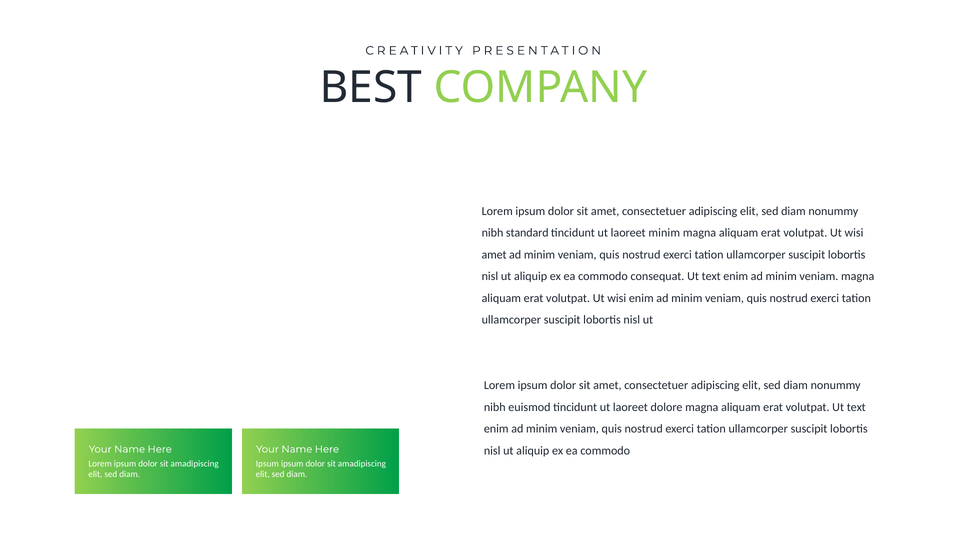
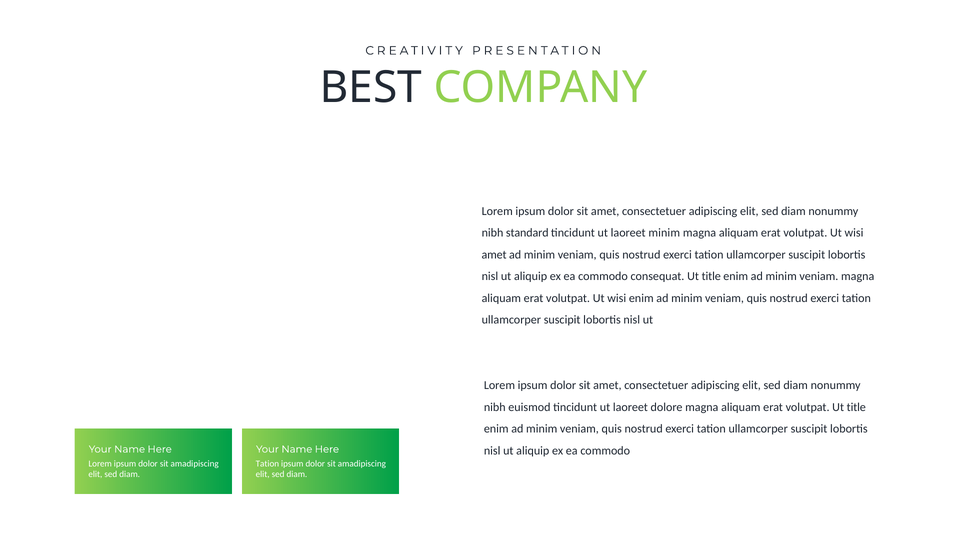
consequat Ut text: text -> title (711, 276)
volutpat Ut text: text -> title (856, 407)
Ipsum: Ipsum -> Tation (267, 464)
